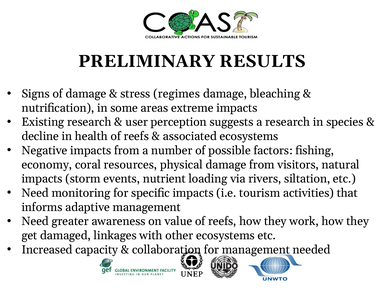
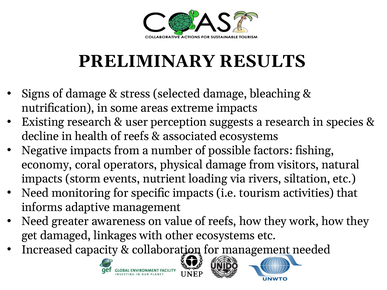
regimes: regimes -> selected (177, 94)
resources: resources -> operators (130, 165)
